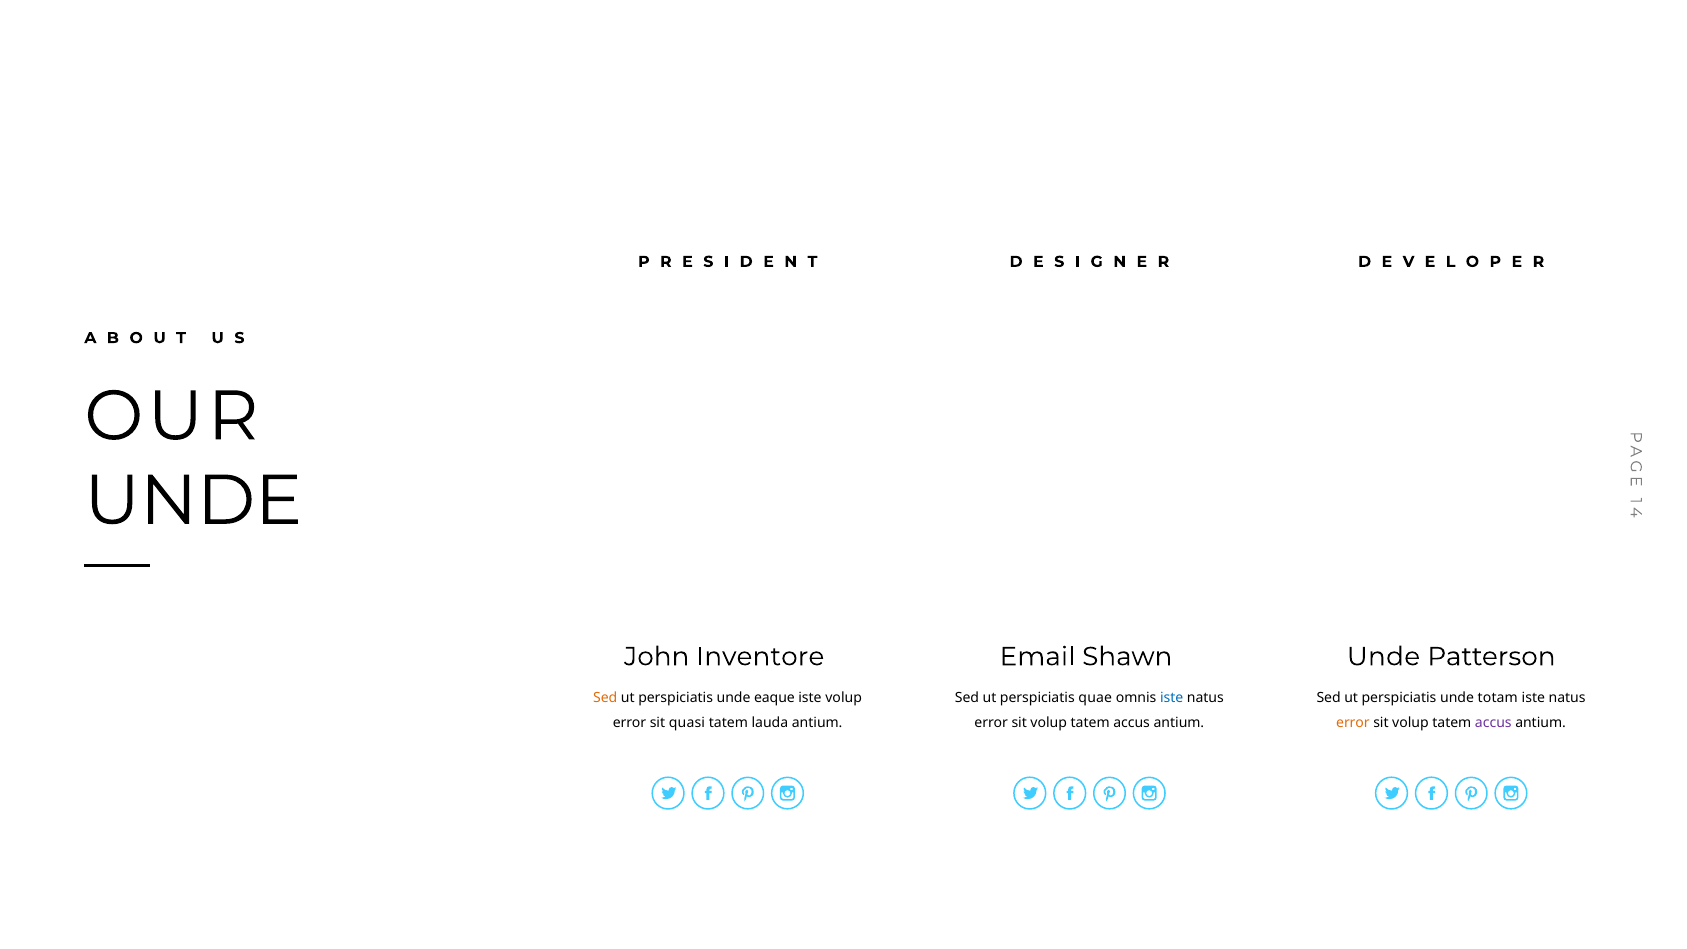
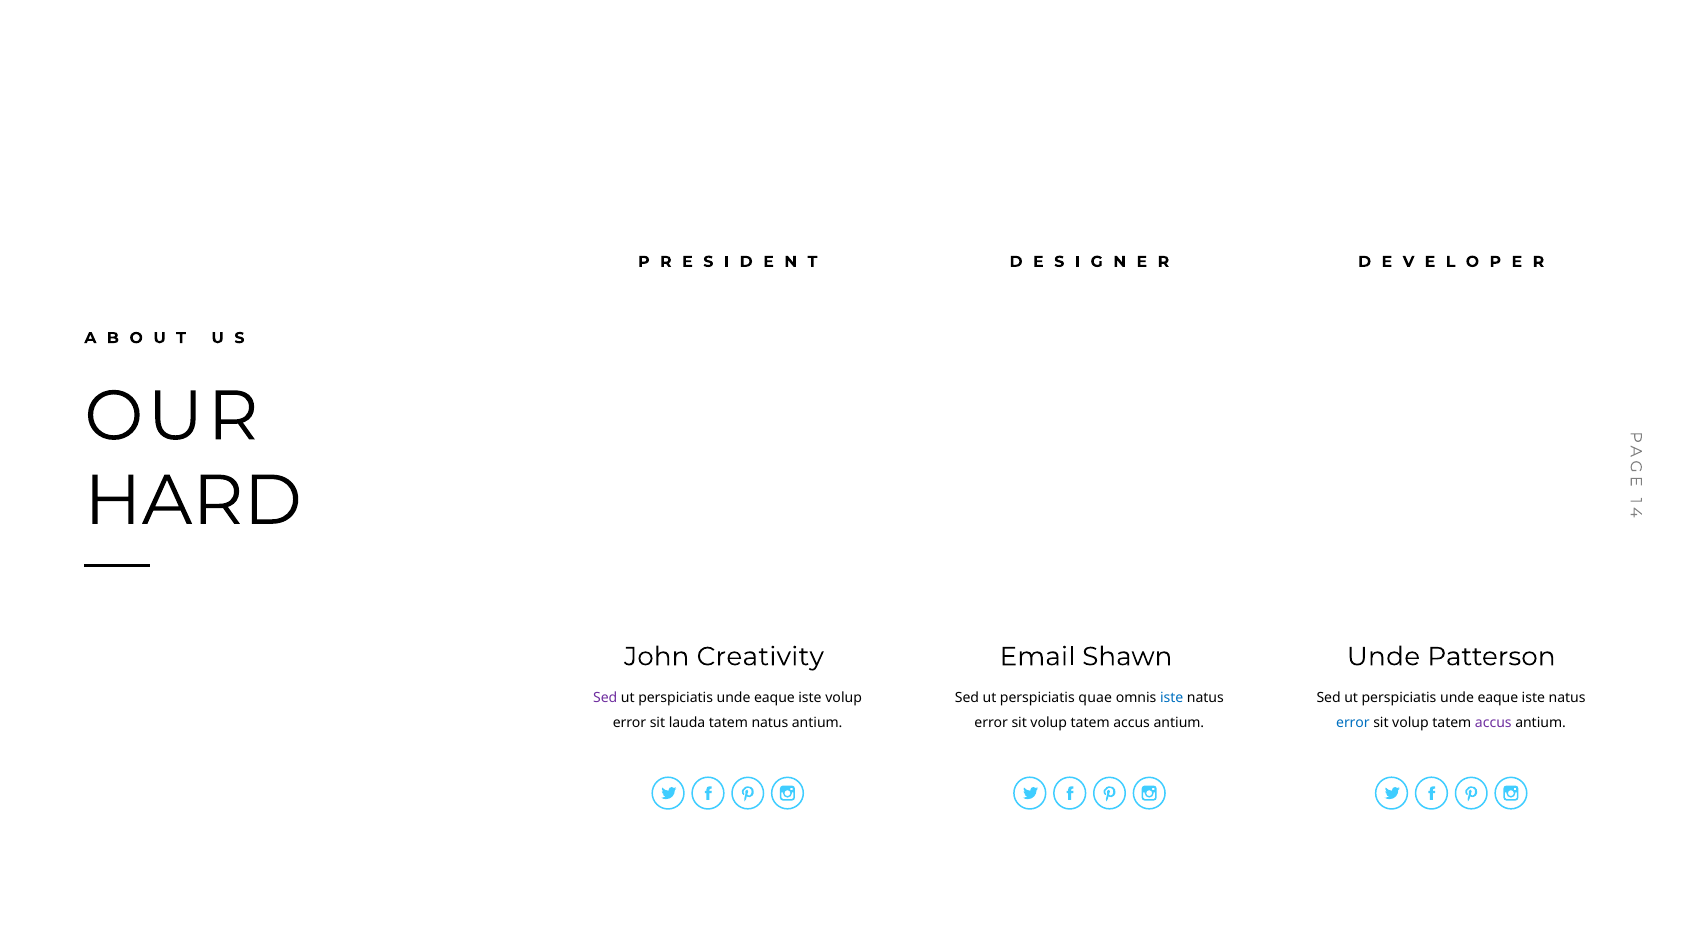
UNDE: UNDE -> HARD (193, 501)
Inventore: Inventore -> Creativity (760, 657)
Sed colour: orange -> purple (605, 697)
totam: totam -> eaque (1498, 697)
quasi: quasi -> lauda (687, 723)
tatem lauda: lauda -> natus (770, 723)
error colour: orange -> blue (1353, 723)
